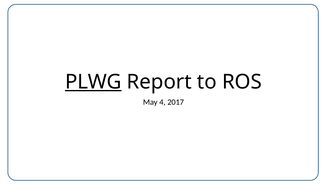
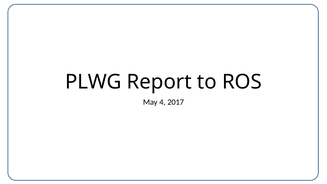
PLWG underline: present -> none (93, 82)
